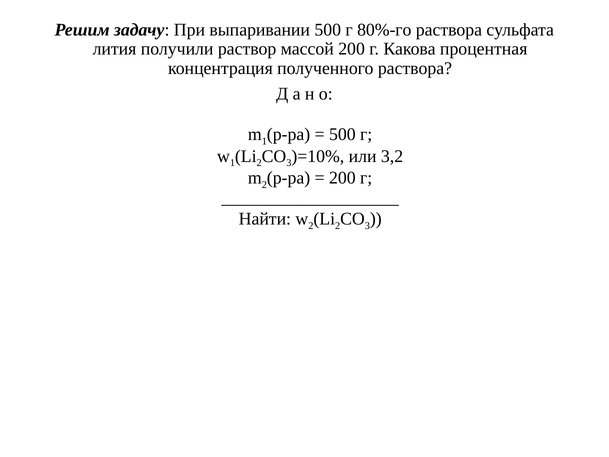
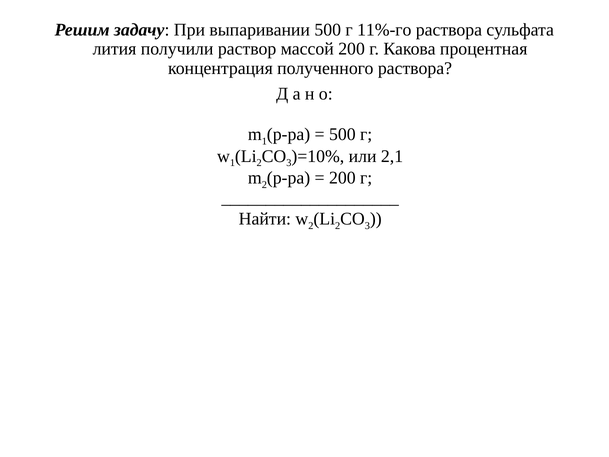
80%-го: 80%-го -> 11%-го (384, 30)
3,2: 3,2 -> 2,1 (392, 156)
